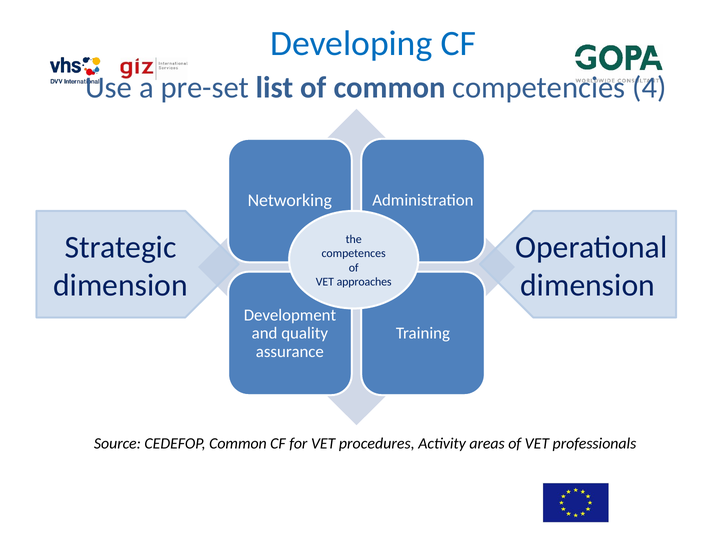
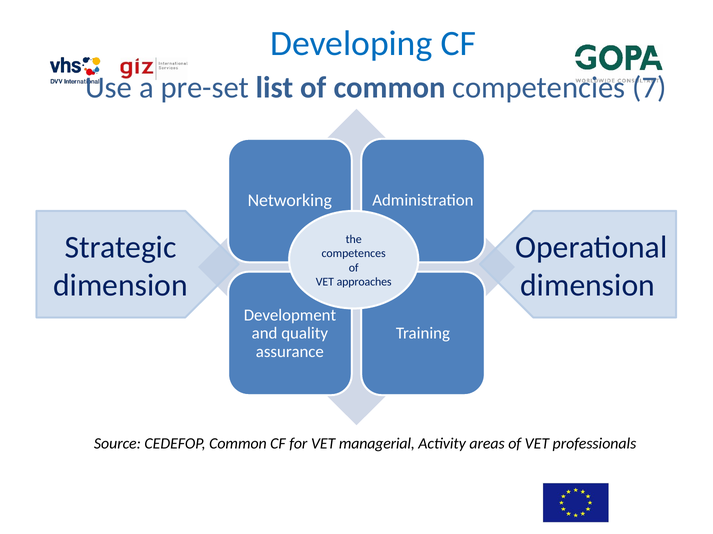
4: 4 -> 7 (650, 88)
procedures: procedures -> managerial (377, 444)
